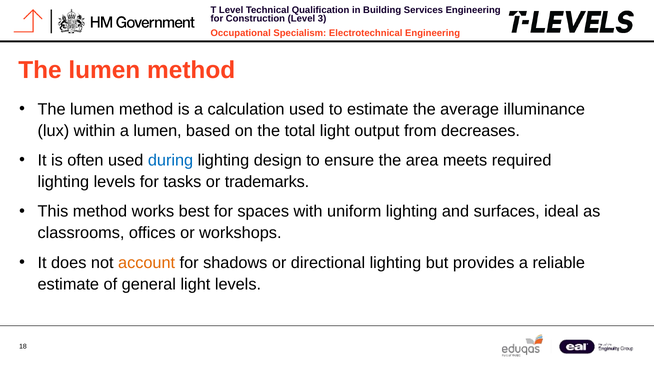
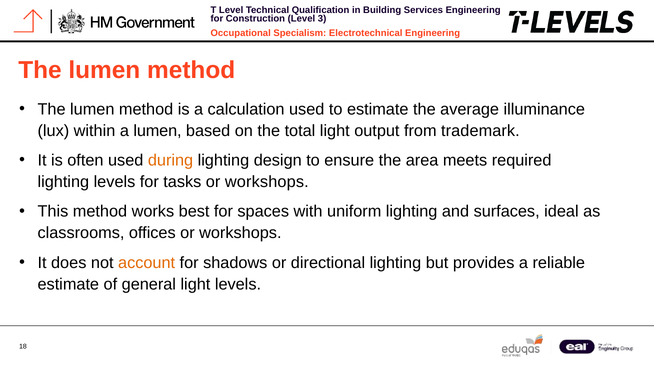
decreases: decreases -> trademark (480, 131)
during colour: blue -> orange (171, 160)
tasks or trademarks: trademarks -> workshops (267, 182)
